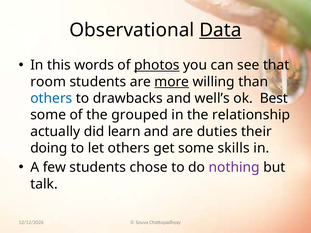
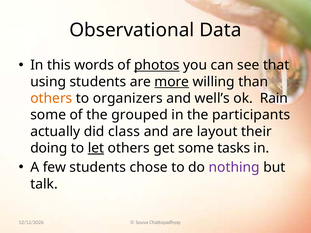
Data underline: present -> none (220, 30)
room: room -> using (48, 82)
others colour: blue -> orange (51, 98)
drawbacks: drawbacks -> organizers (128, 98)
Best: Best -> Rain (274, 98)
relationship: relationship -> participants (251, 115)
learn: learn -> class (124, 132)
duties: duties -> layout (217, 132)
let underline: none -> present (96, 148)
skills: skills -> tasks (234, 148)
